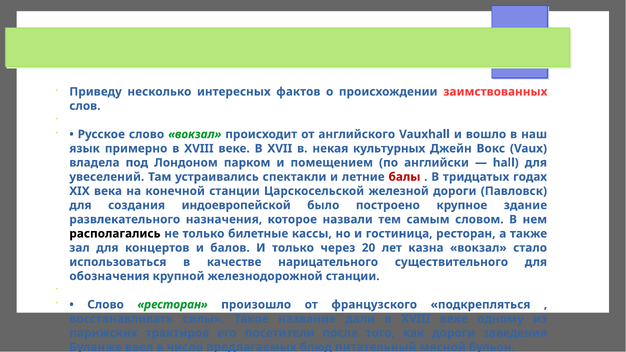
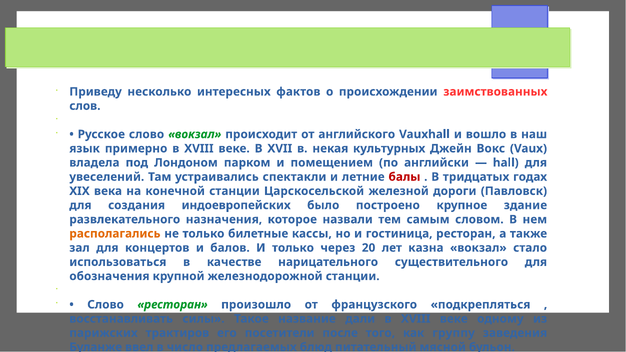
индоевропейской: индоевропейской -> индоевропейских (236, 205)
располагались colour: black -> orange (115, 234)
как дороги: дороги -> группу (454, 333)
